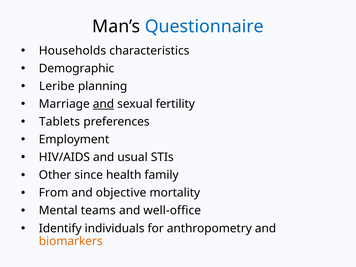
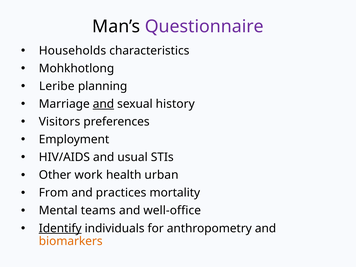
Questionnaire colour: blue -> purple (204, 26)
Demographic: Demographic -> Mohkhotlong (76, 69)
fertility: fertility -> history (175, 104)
Tablets: Tablets -> Visitors (60, 122)
since: since -> work (89, 175)
family: family -> urban (161, 175)
objective: objective -> practices (121, 193)
Identify underline: none -> present (60, 228)
